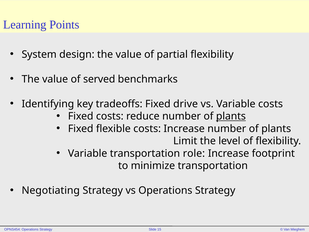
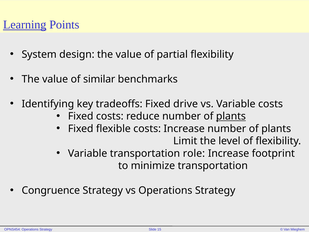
Learning underline: none -> present (25, 25)
served: served -> similar (99, 79)
Negotiating: Negotiating -> Congruence (51, 190)
